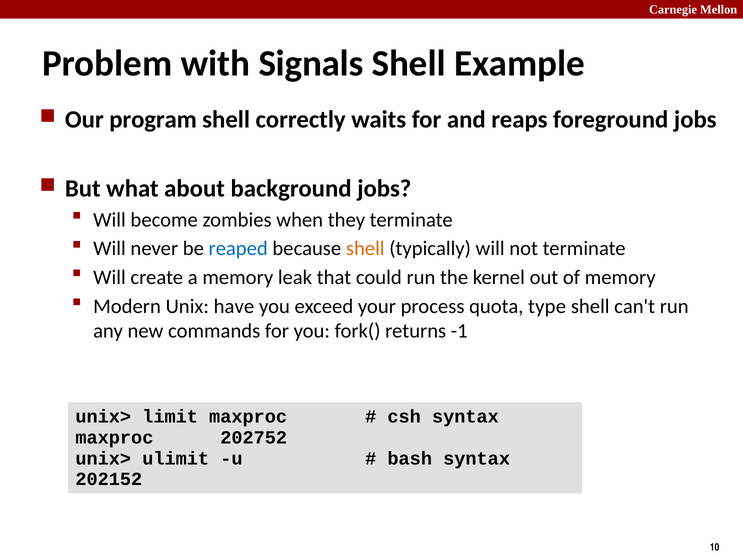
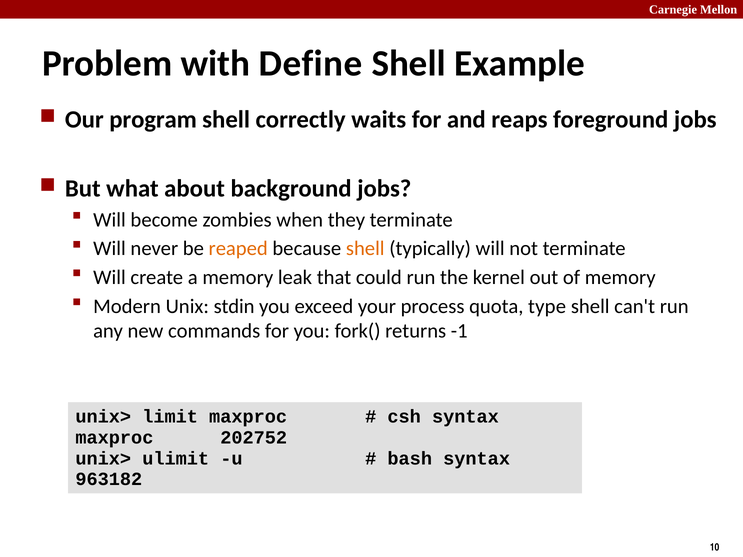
Signals: Signals -> Define (311, 64)
reaped colour: blue -> orange (238, 249)
have: have -> stdin (234, 307)
202152: 202152 -> 963182 (109, 480)
